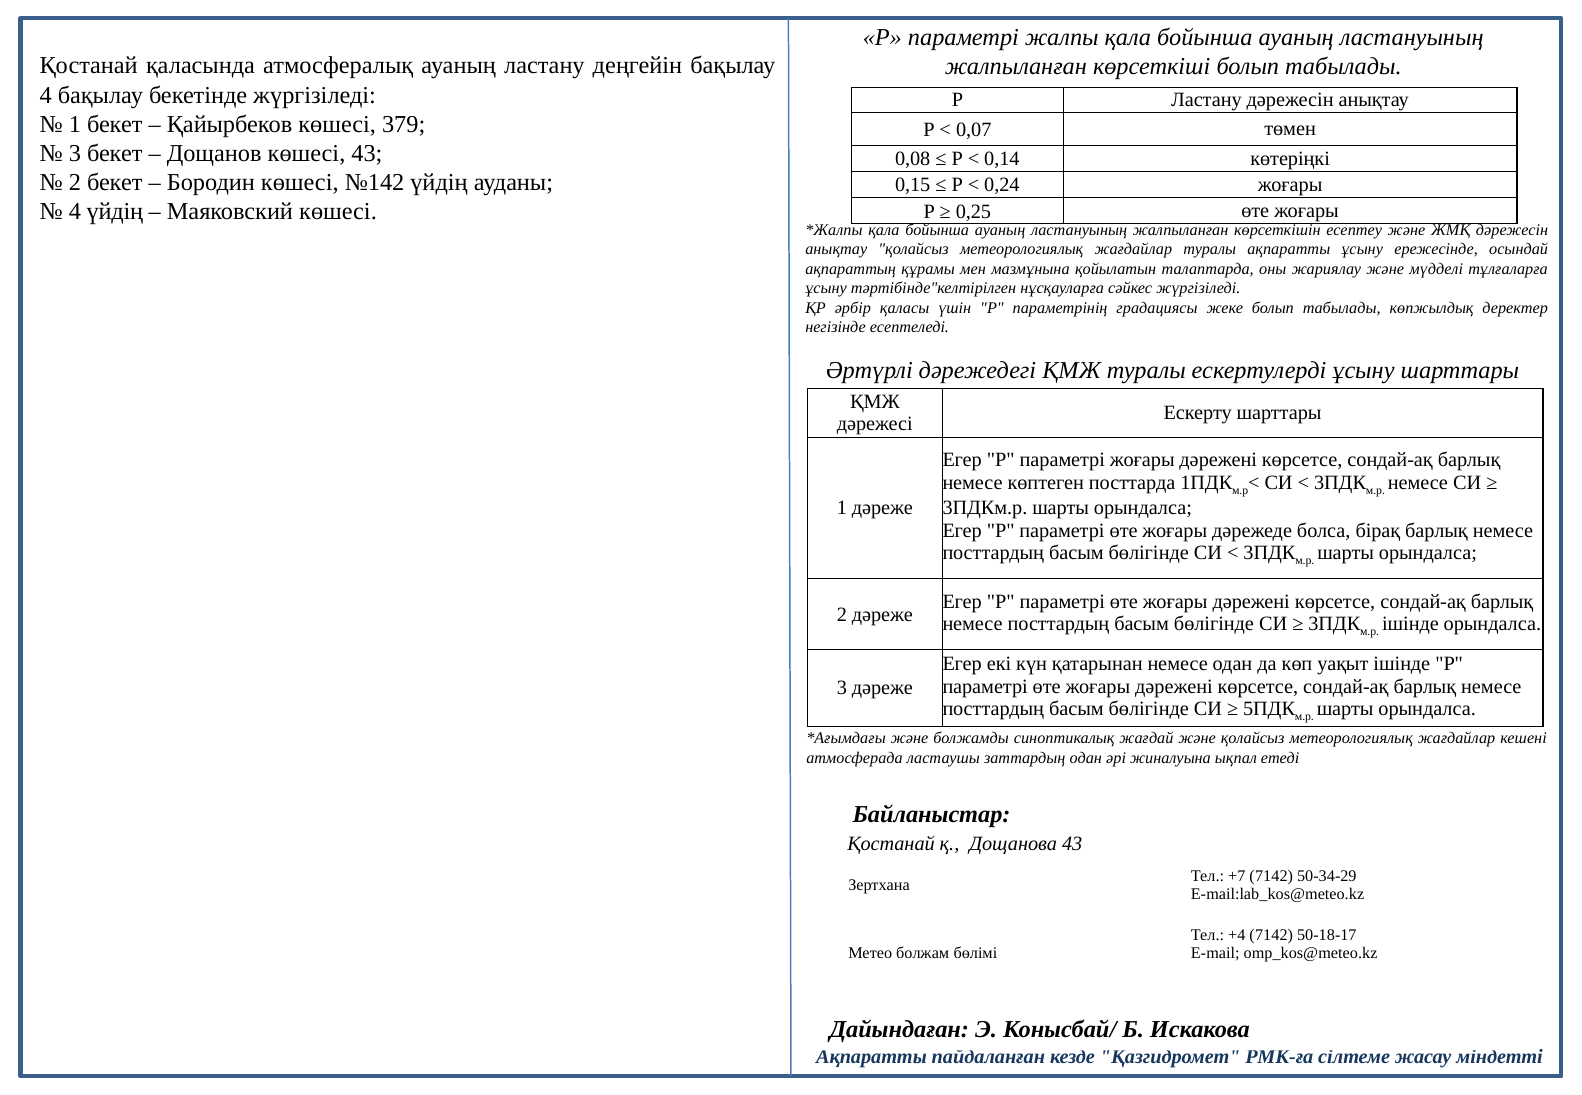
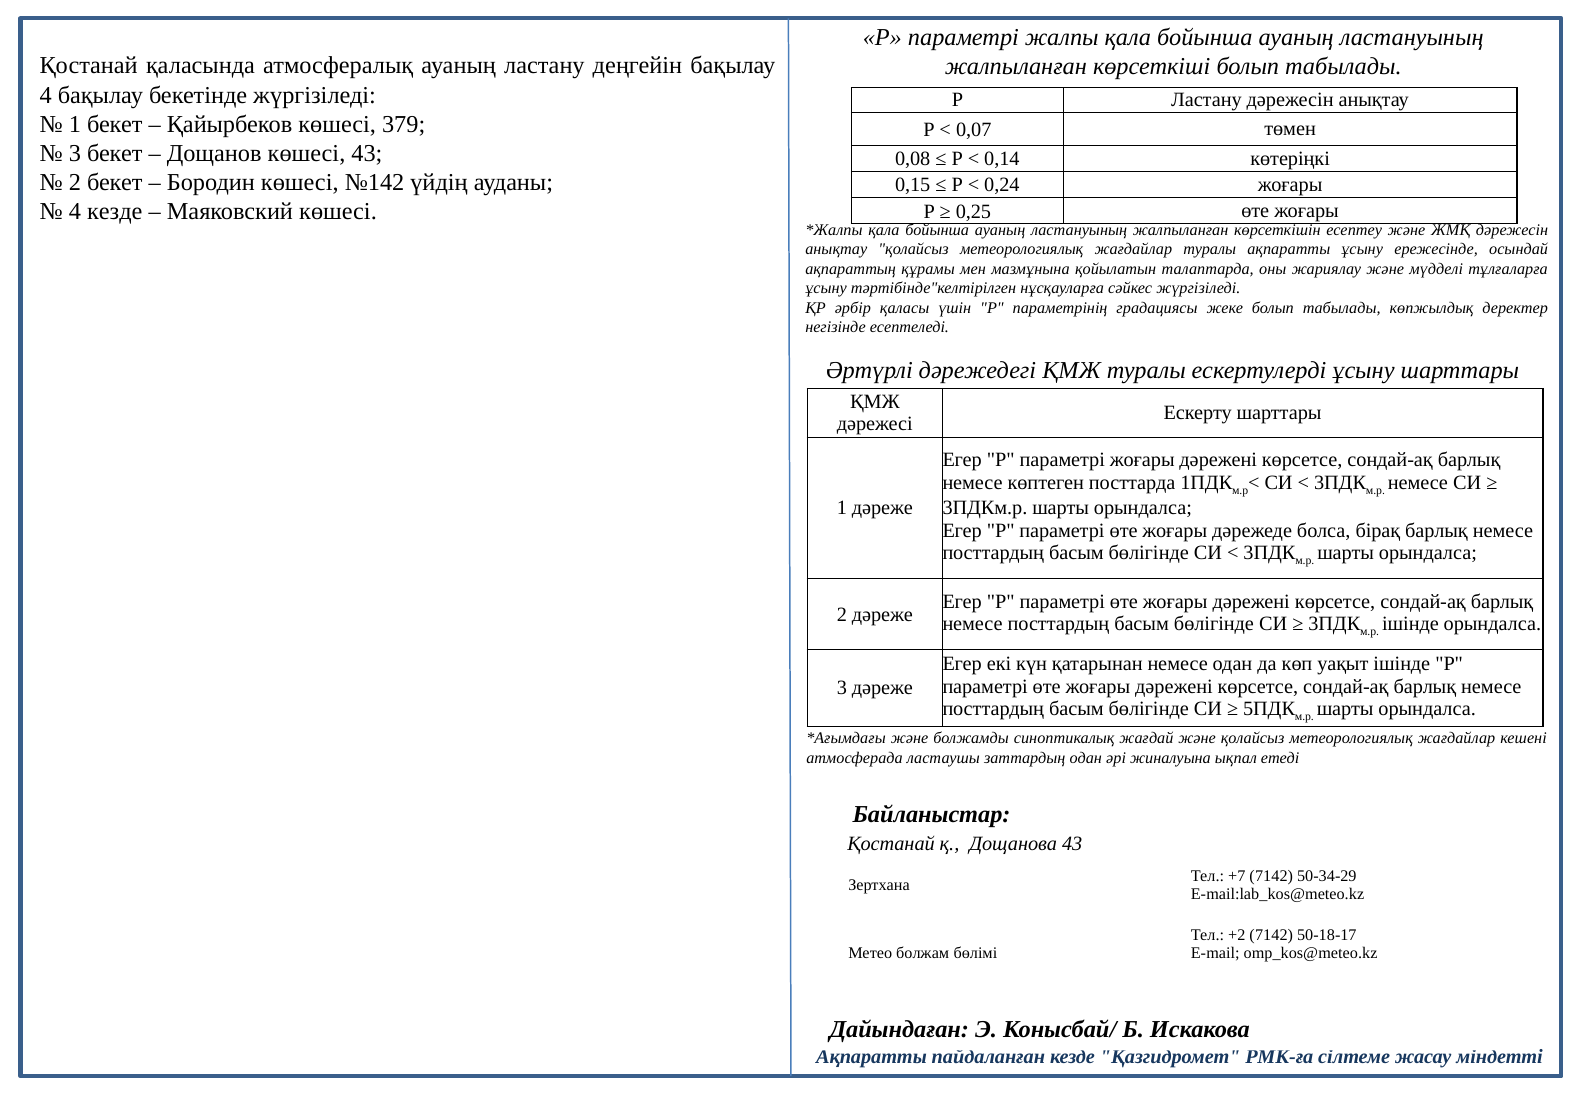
4 үйдің: үйдің -> кезде (115, 212)
+4: +4 -> +2 (1237, 935)
